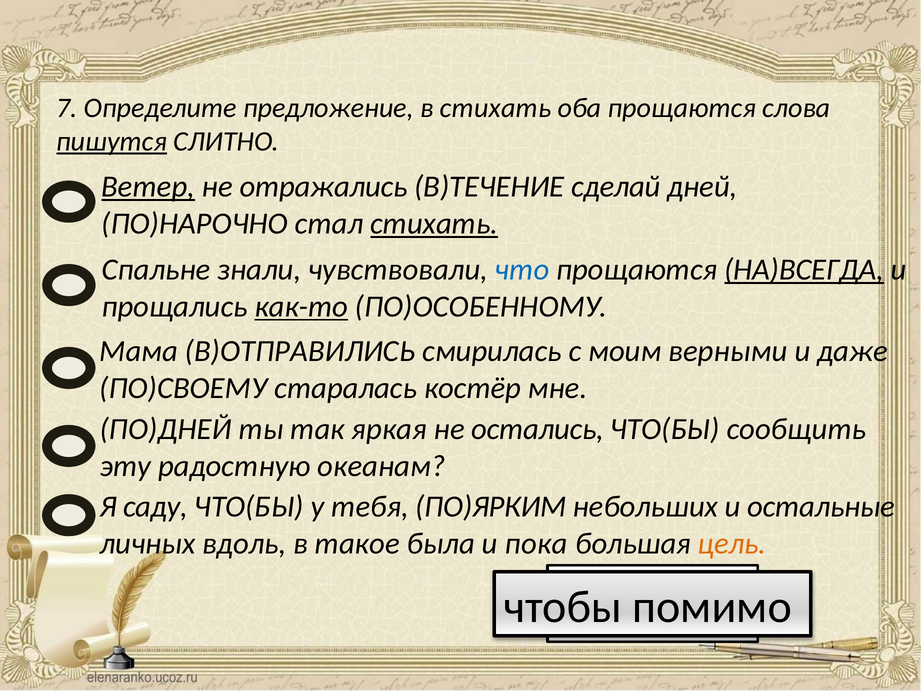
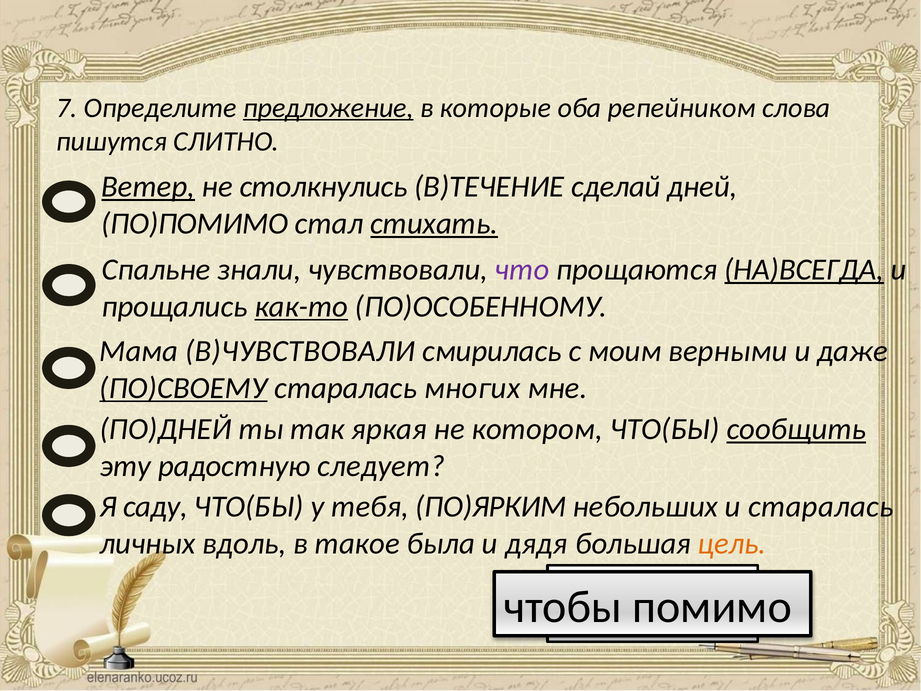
предложение underline: none -> present (328, 108)
в стихать: стихать -> которые (496, 108)
оба прощаются: прощаются -> репейником (682, 108)
пишутся underline: present -> none (112, 141)
отражались: отражались -> столкнулись (324, 187)
ПО)НАРОЧНО: ПО)НАРОЧНО -> ПО)ПОМИМО (195, 224)
что colour: blue -> purple (522, 270)
В)ОТПРАВИЛИСЬ: В)ОТПРАВИЛИСЬ -> В)ЧУВСТВОВАЛИ (300, 351)
ПО)СВОЕМУ underline: none -> present (183, 388)
костёр: костёр -> многих (472, 388)
остались: остались -> котором (537, 429)
сообщить underline: none -> present (796, 429)
океанам: океанам -> следует (381, 466)
и остальные: остальные -> старалась (821, 507)
пока: пока -> дядя (536, 543)
